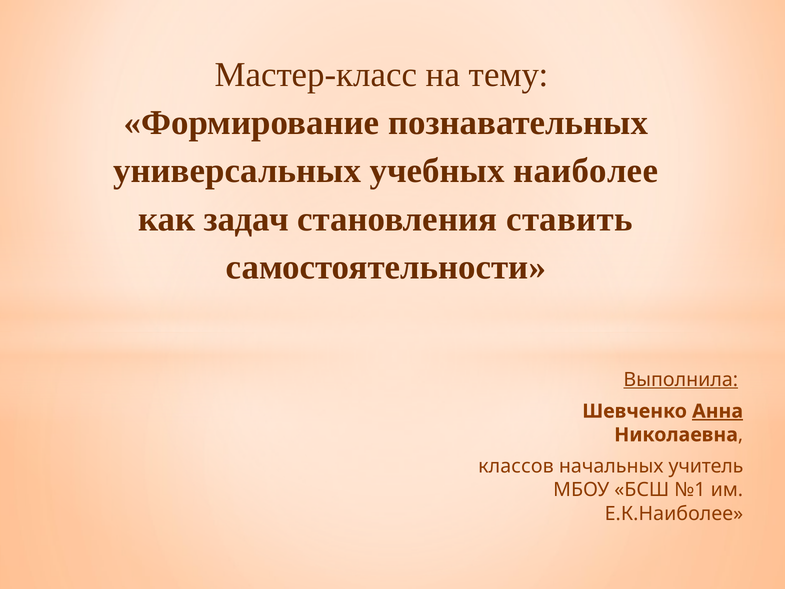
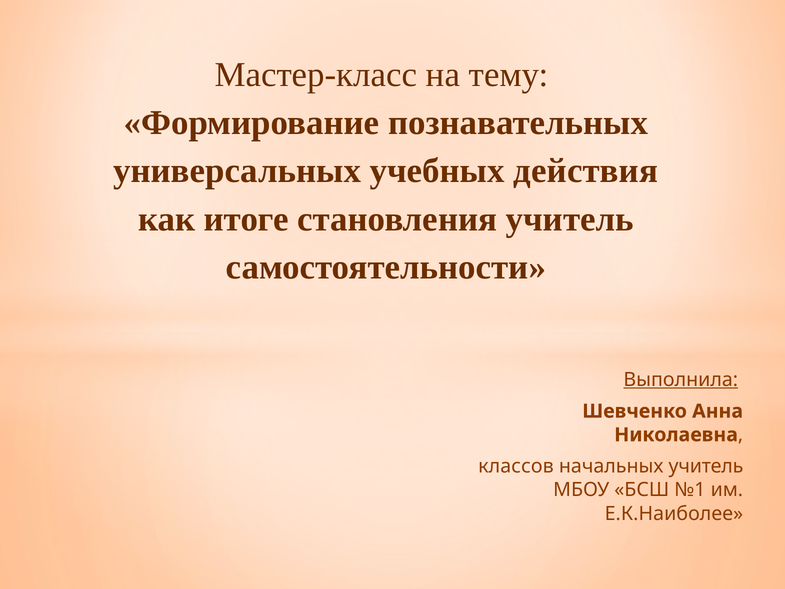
наиболее: наиболее -> действия (586, 171)
задач: задач -> итоге (246, 219)
становления ставить: ставить -> учитель (570, 219)
Анна underline: present -> none (718, 411)
